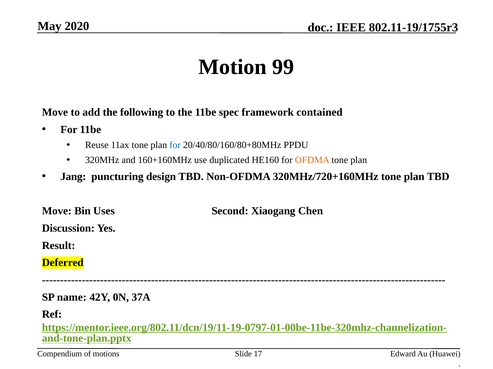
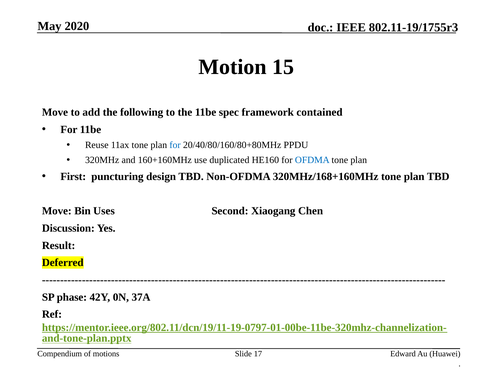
99: 99 -> 15 (283, 67)
OFDMA colour: orange -> blue (312, 160)
Jang: Jang -> First (73, 177)
320MHz/720+160MHz: 320MHz/720+160MHz -> 320MHz/168+160MHz (326, 177)
name: name -> phase (72, 298)
